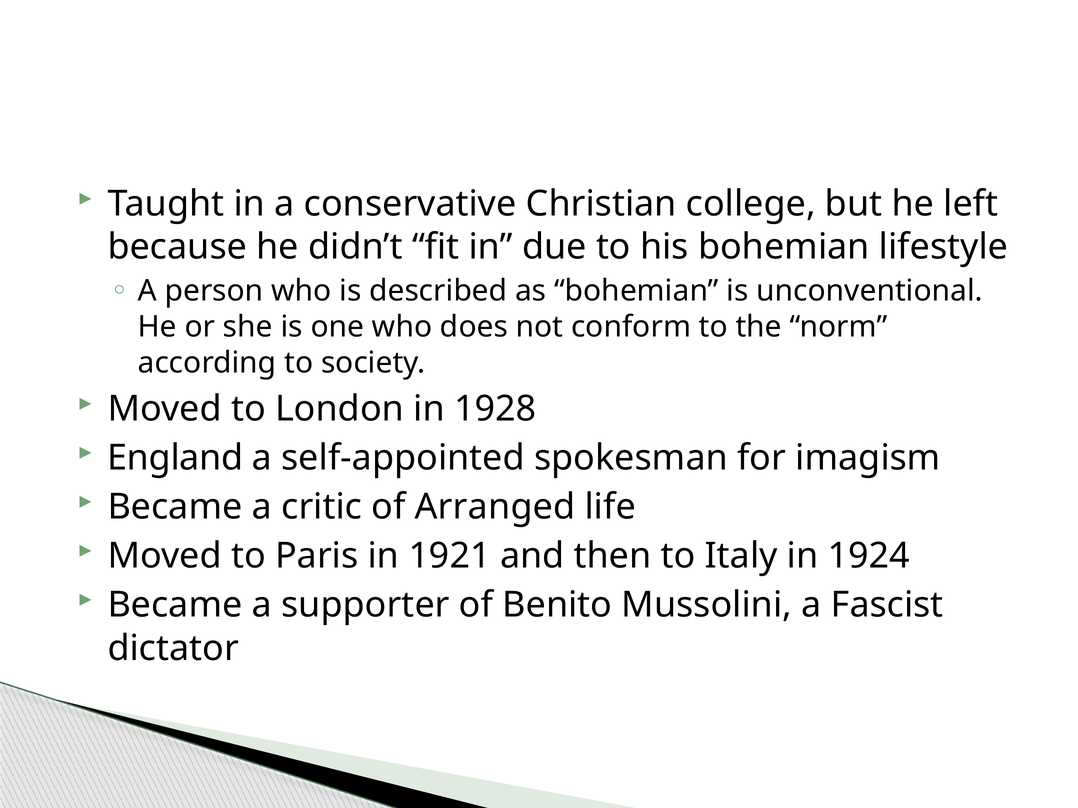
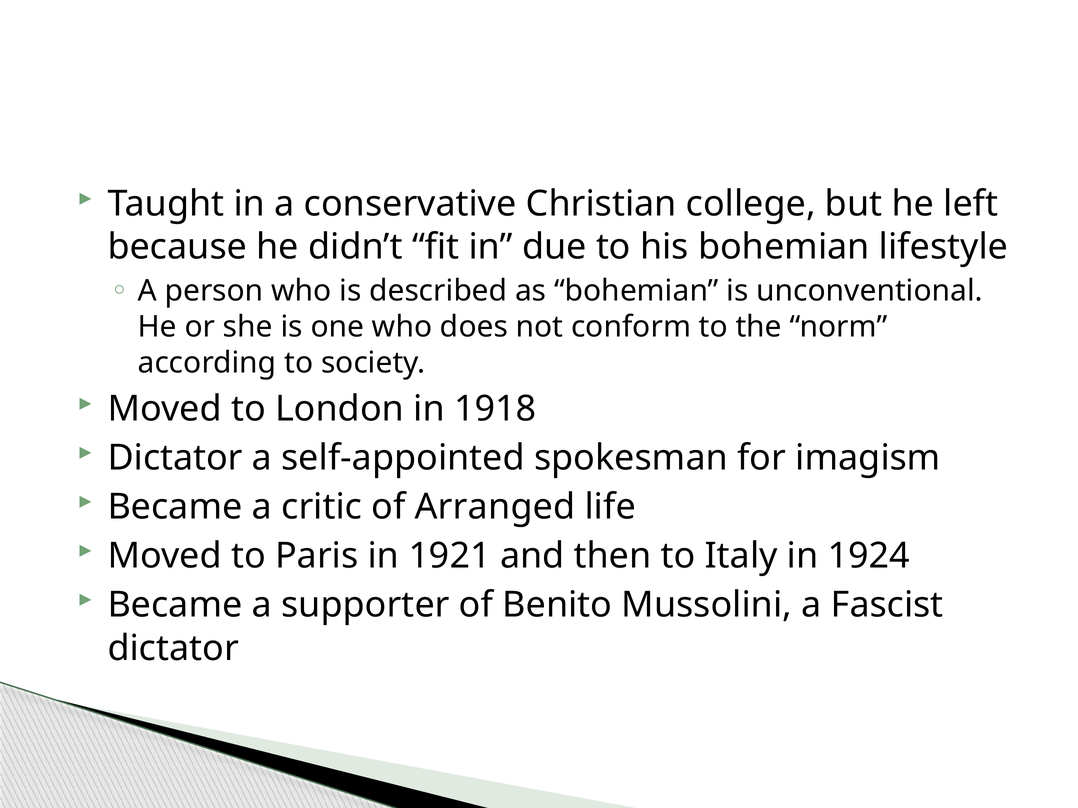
1928: 1928 -> 1918 (495, 409)
England: England -> Dictator (175, 458)
